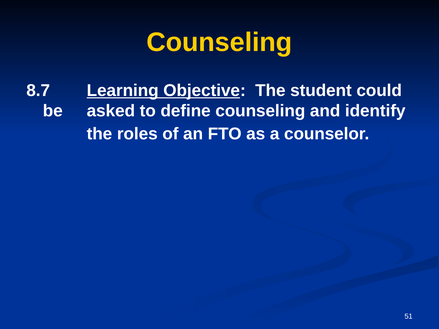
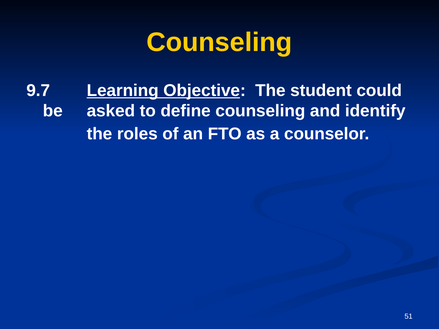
8.7: 8.7 -> 9.7 (38, 90)
